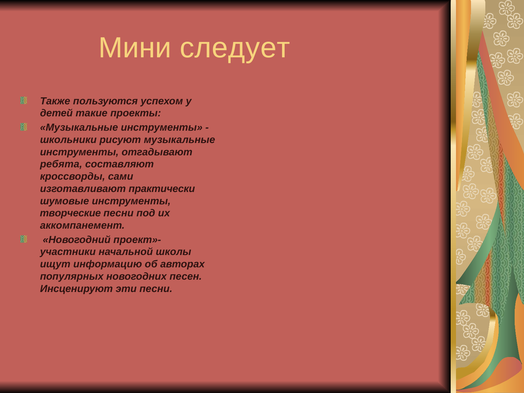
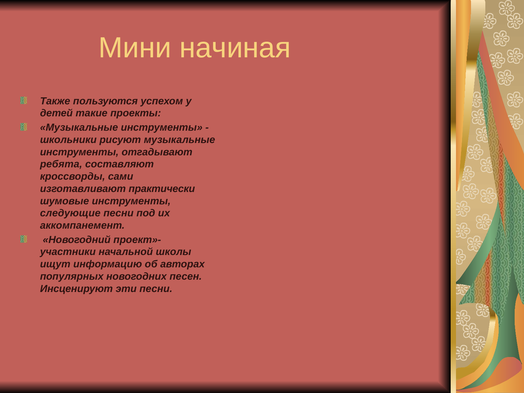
следует: следует -> начиная (235, 48)
творческие: творческие -> следующие (70, 213)
